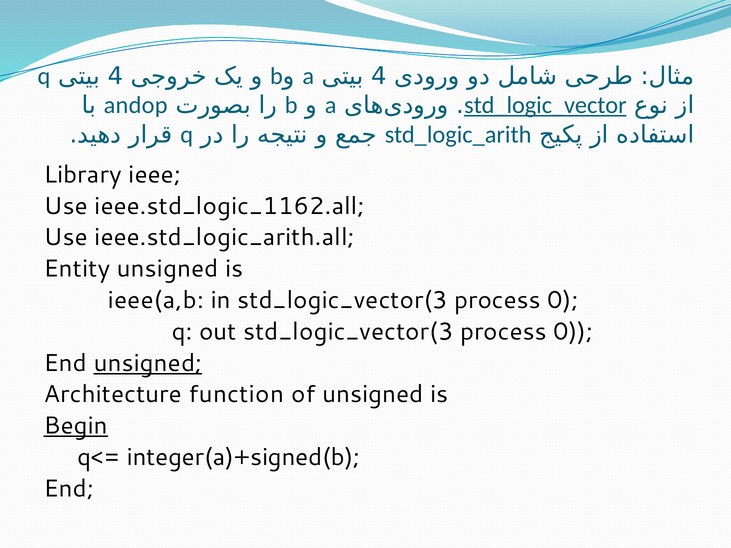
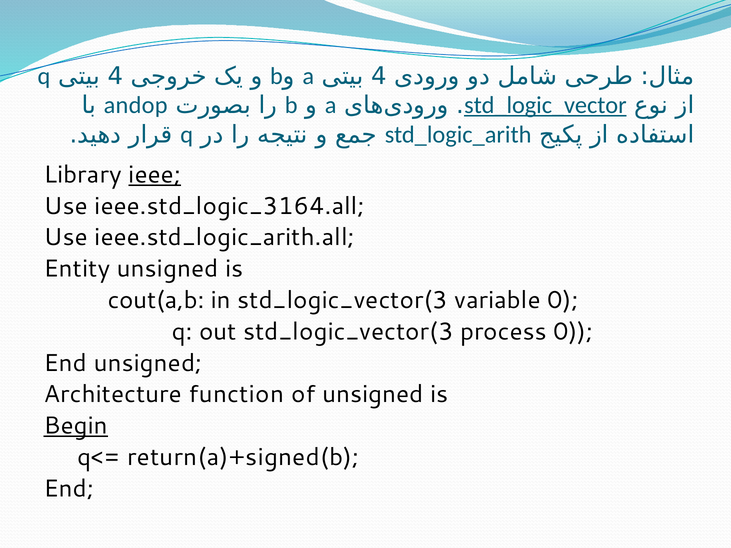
ieee underline: none -> present (155, 175)
ieee.std_logic_1162.all: ieee.std_logic_1162.all -> ieee.std_logic_3164.all (229, 206)
ieee(a,b: ieee(a,b -> cout(a,b (156, 300)
in std_logic_vector(3 process: process -> variable (498, 300)
unsigned underline: present -> none (148, 363)
integer(a)+signed(b: integer(a)+signed(b -> return(a)+signed(b (243, 457)
